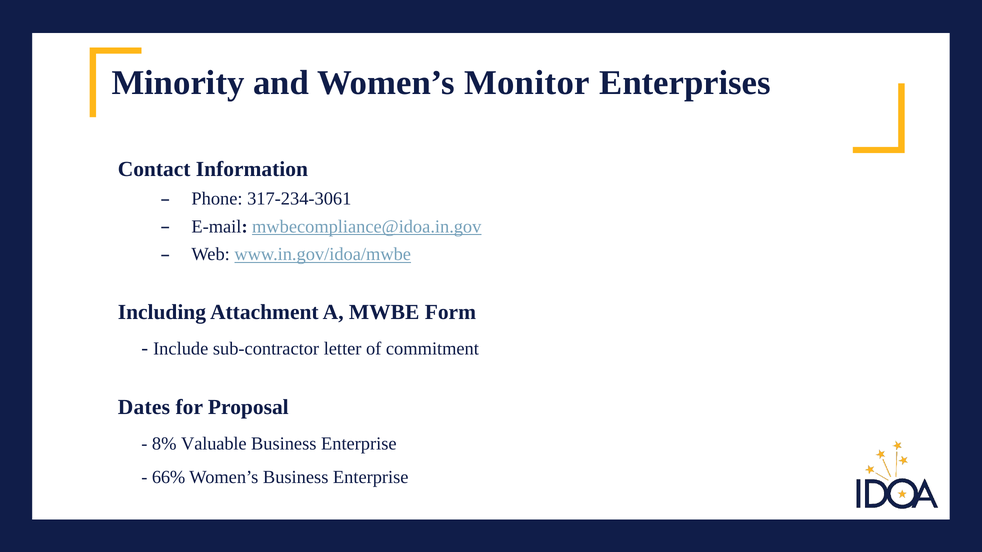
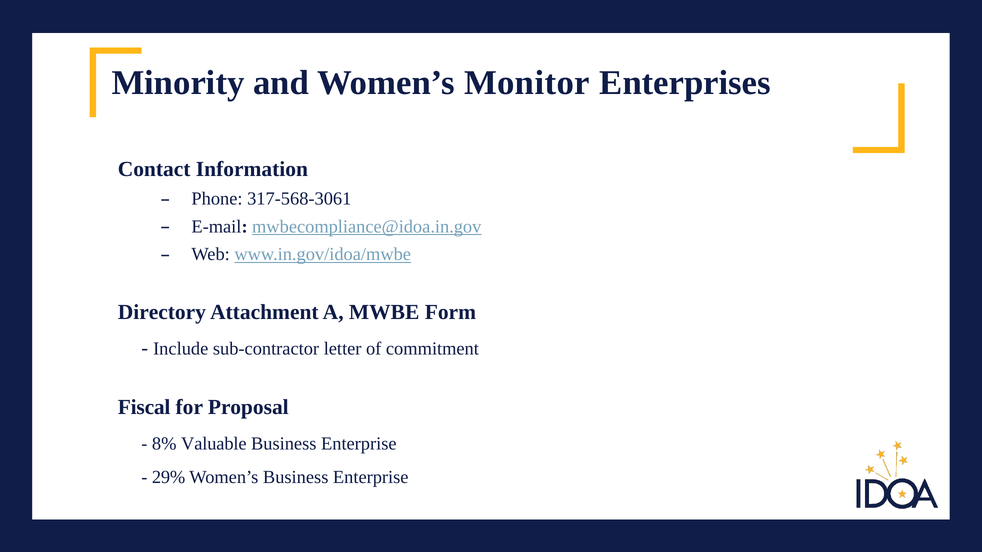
317-234-3061: 317-234-3061 -> 317-568-3061 (299, 199)
Including: Including -> Directory (162, 313)
Dates: Dates -> Fiscal (144, 407)
66%: 66% -> 29% (169, 478)
